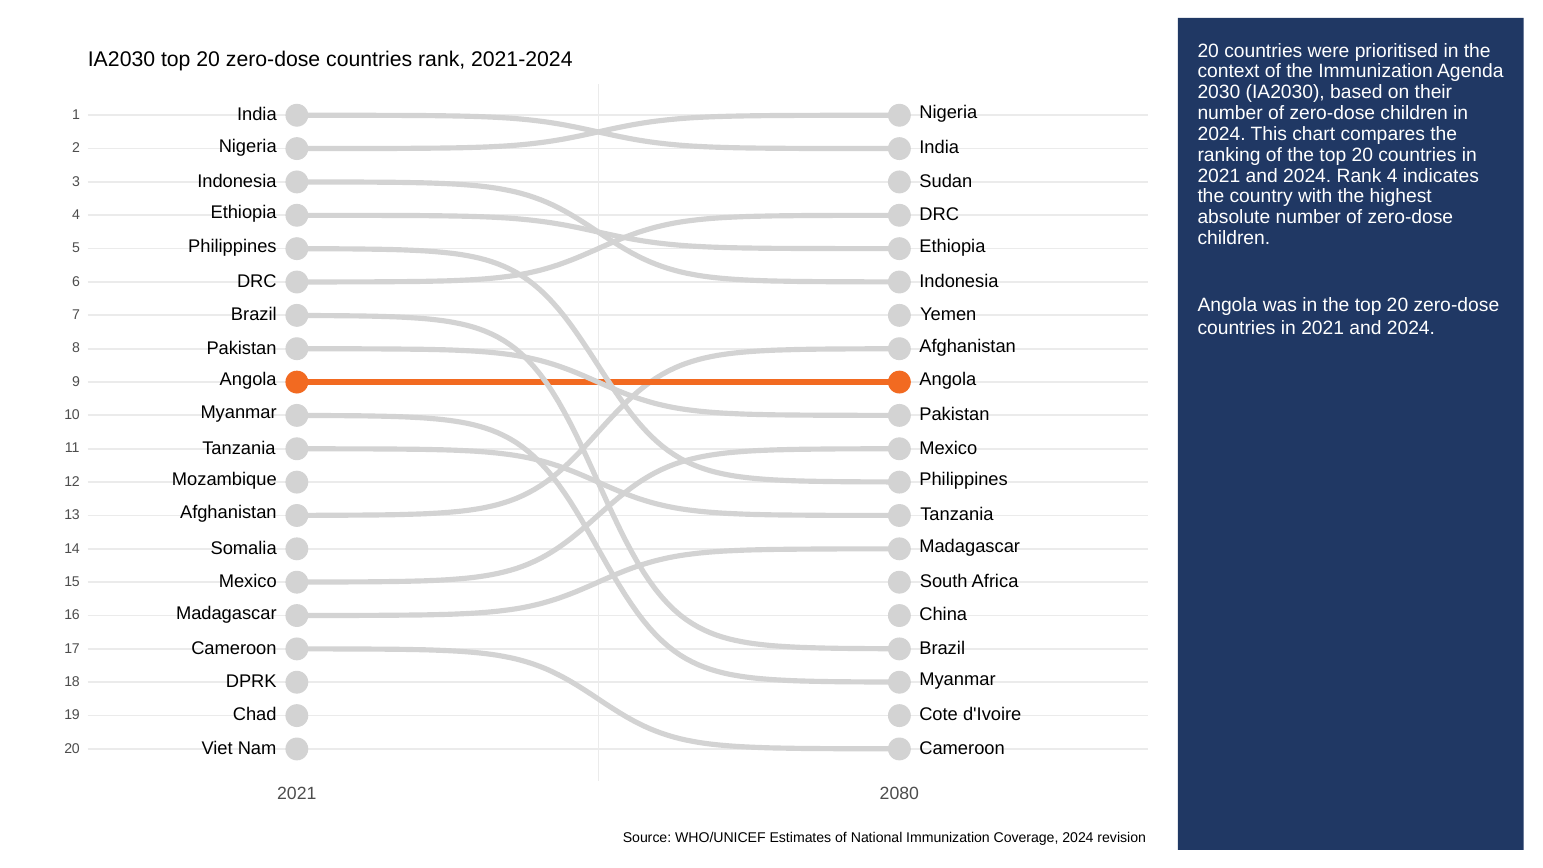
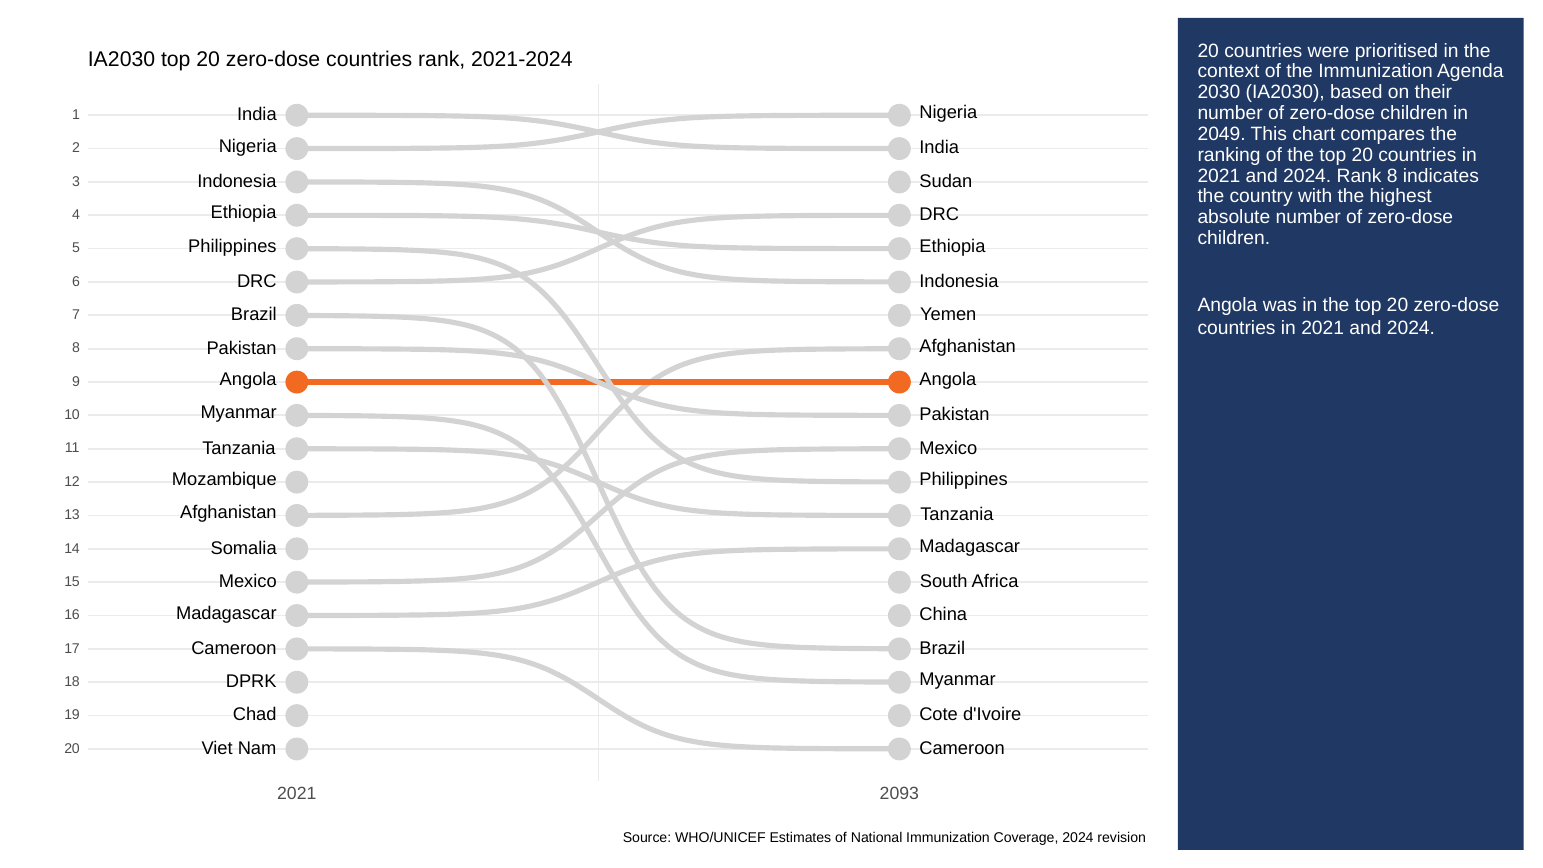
2024: 2024 -> 2049 (1222, 134)
Rank 4: 4 -> 8 (1392, 176)
2080: 2080 -> 2093 (899, 794)
